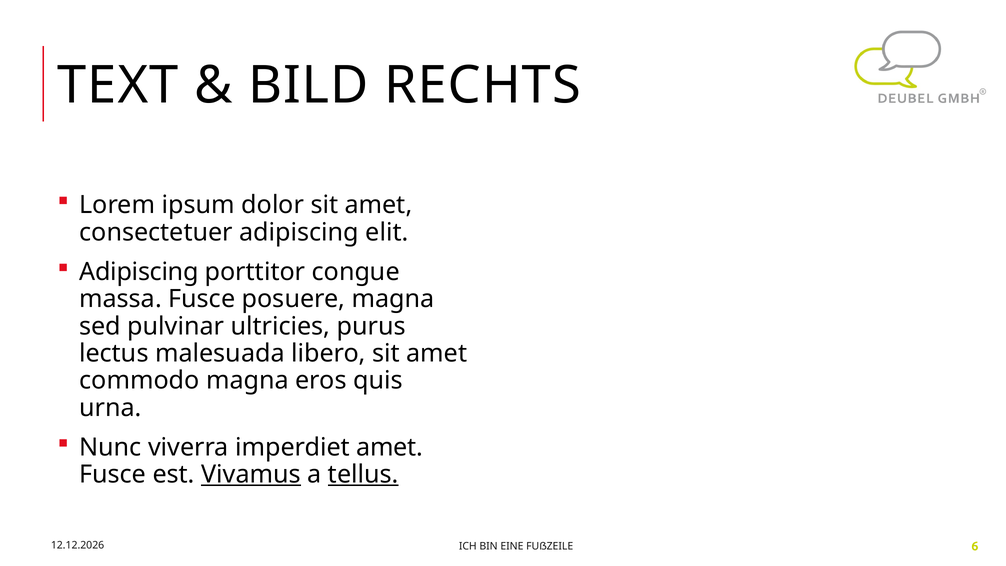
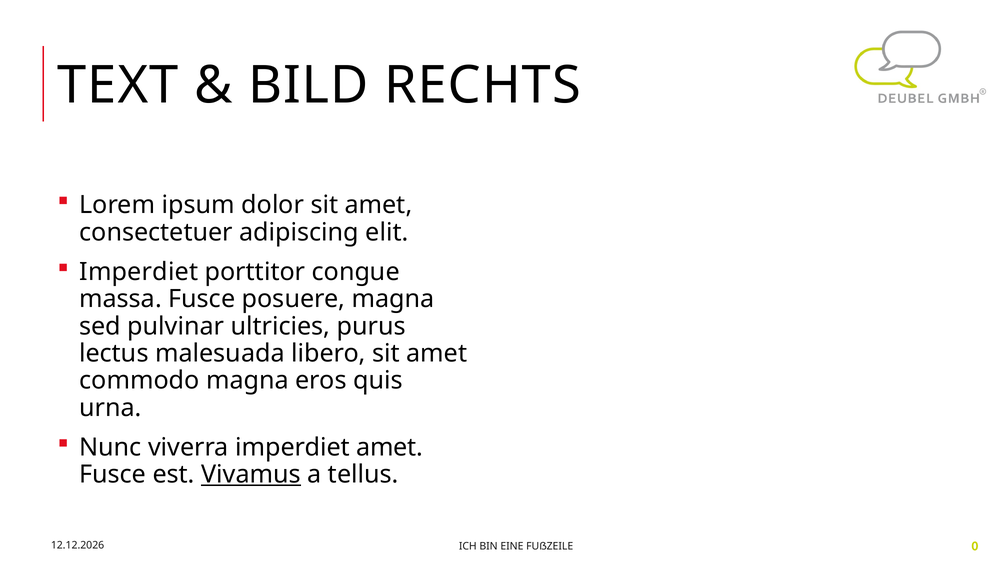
Adipiscing: Adipiscing -> Imperdiet (139, 272)
tellus underline: present -> none (363, 475)
6: 6 -> 0 (975, 546)
